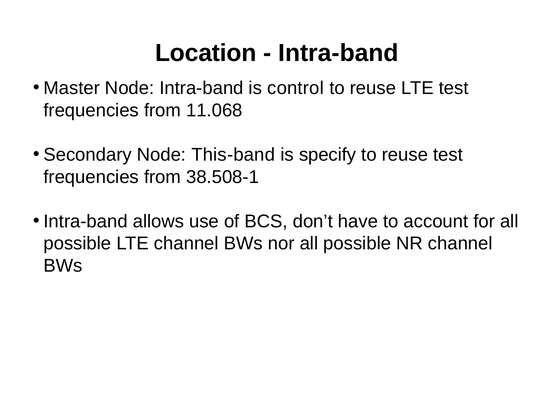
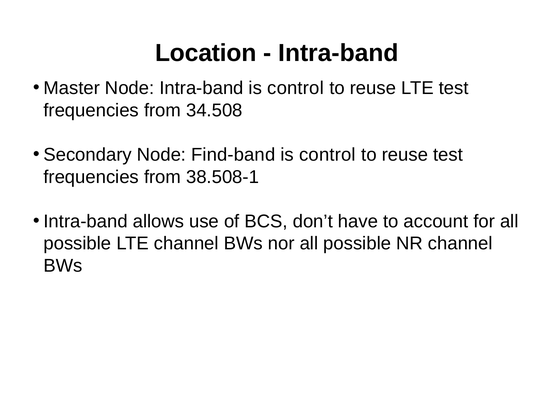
11.068: 11.068 -> 34.508 (214, 110)
This-band: This-band -> Find-band (233, 155)
specify: specify -> control (327, 155)
